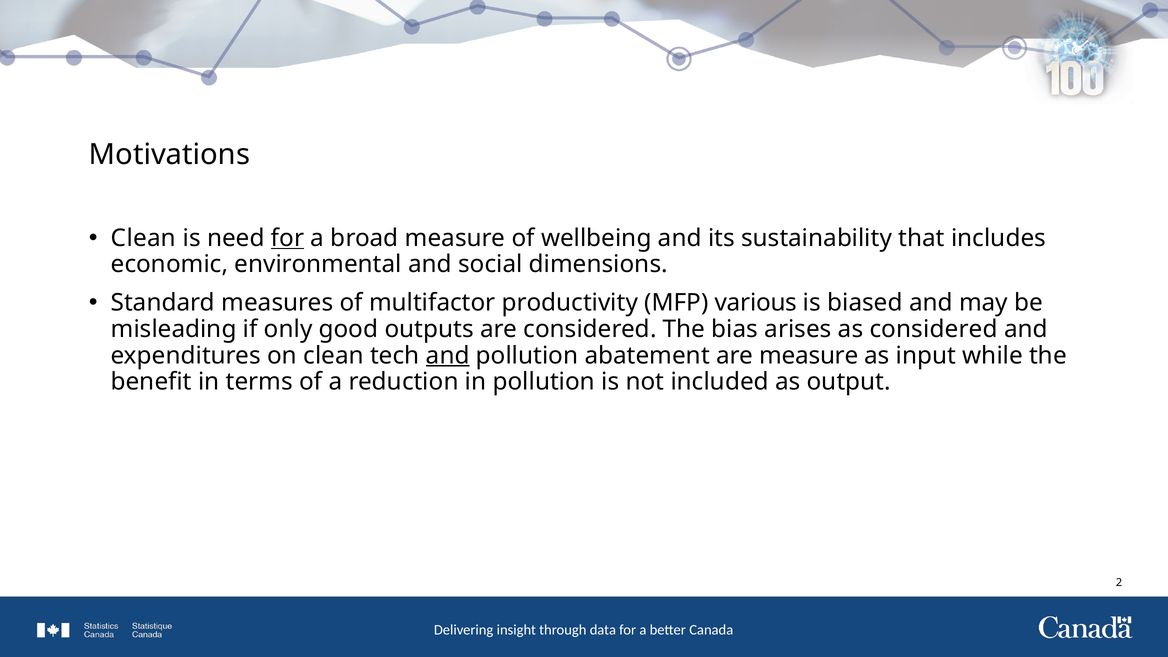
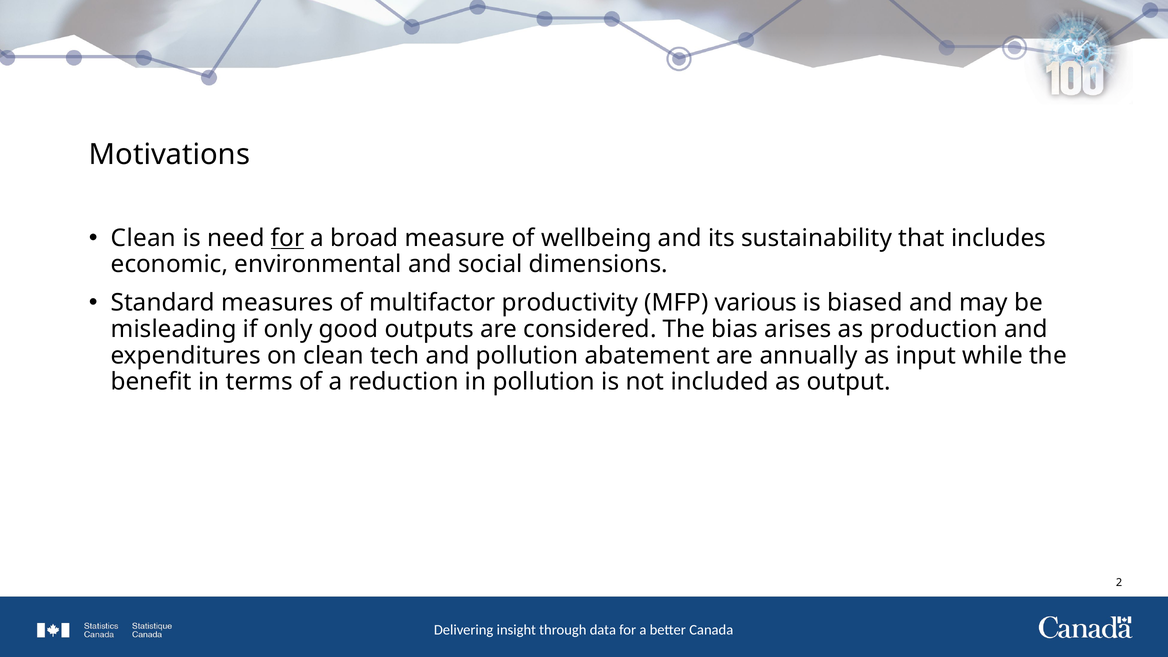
as considered: considered -> production (934, 329)
and underline: present -> none (448, 355)
are measure: measure -> annually (809, 355)
